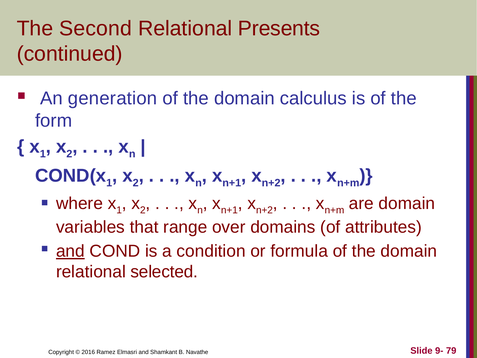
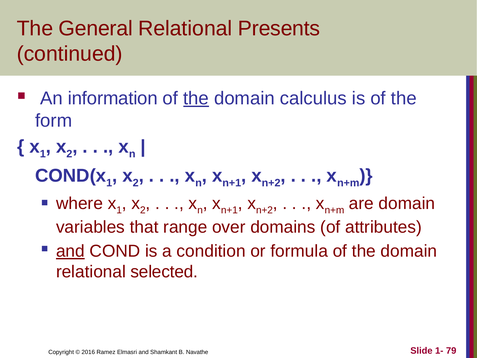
Second: Second -> General (96, 28)
generation: generation -> information (113, 98)
the underline: none -> present (196, 98)
9-: 9- -> 1- (439, 350)
